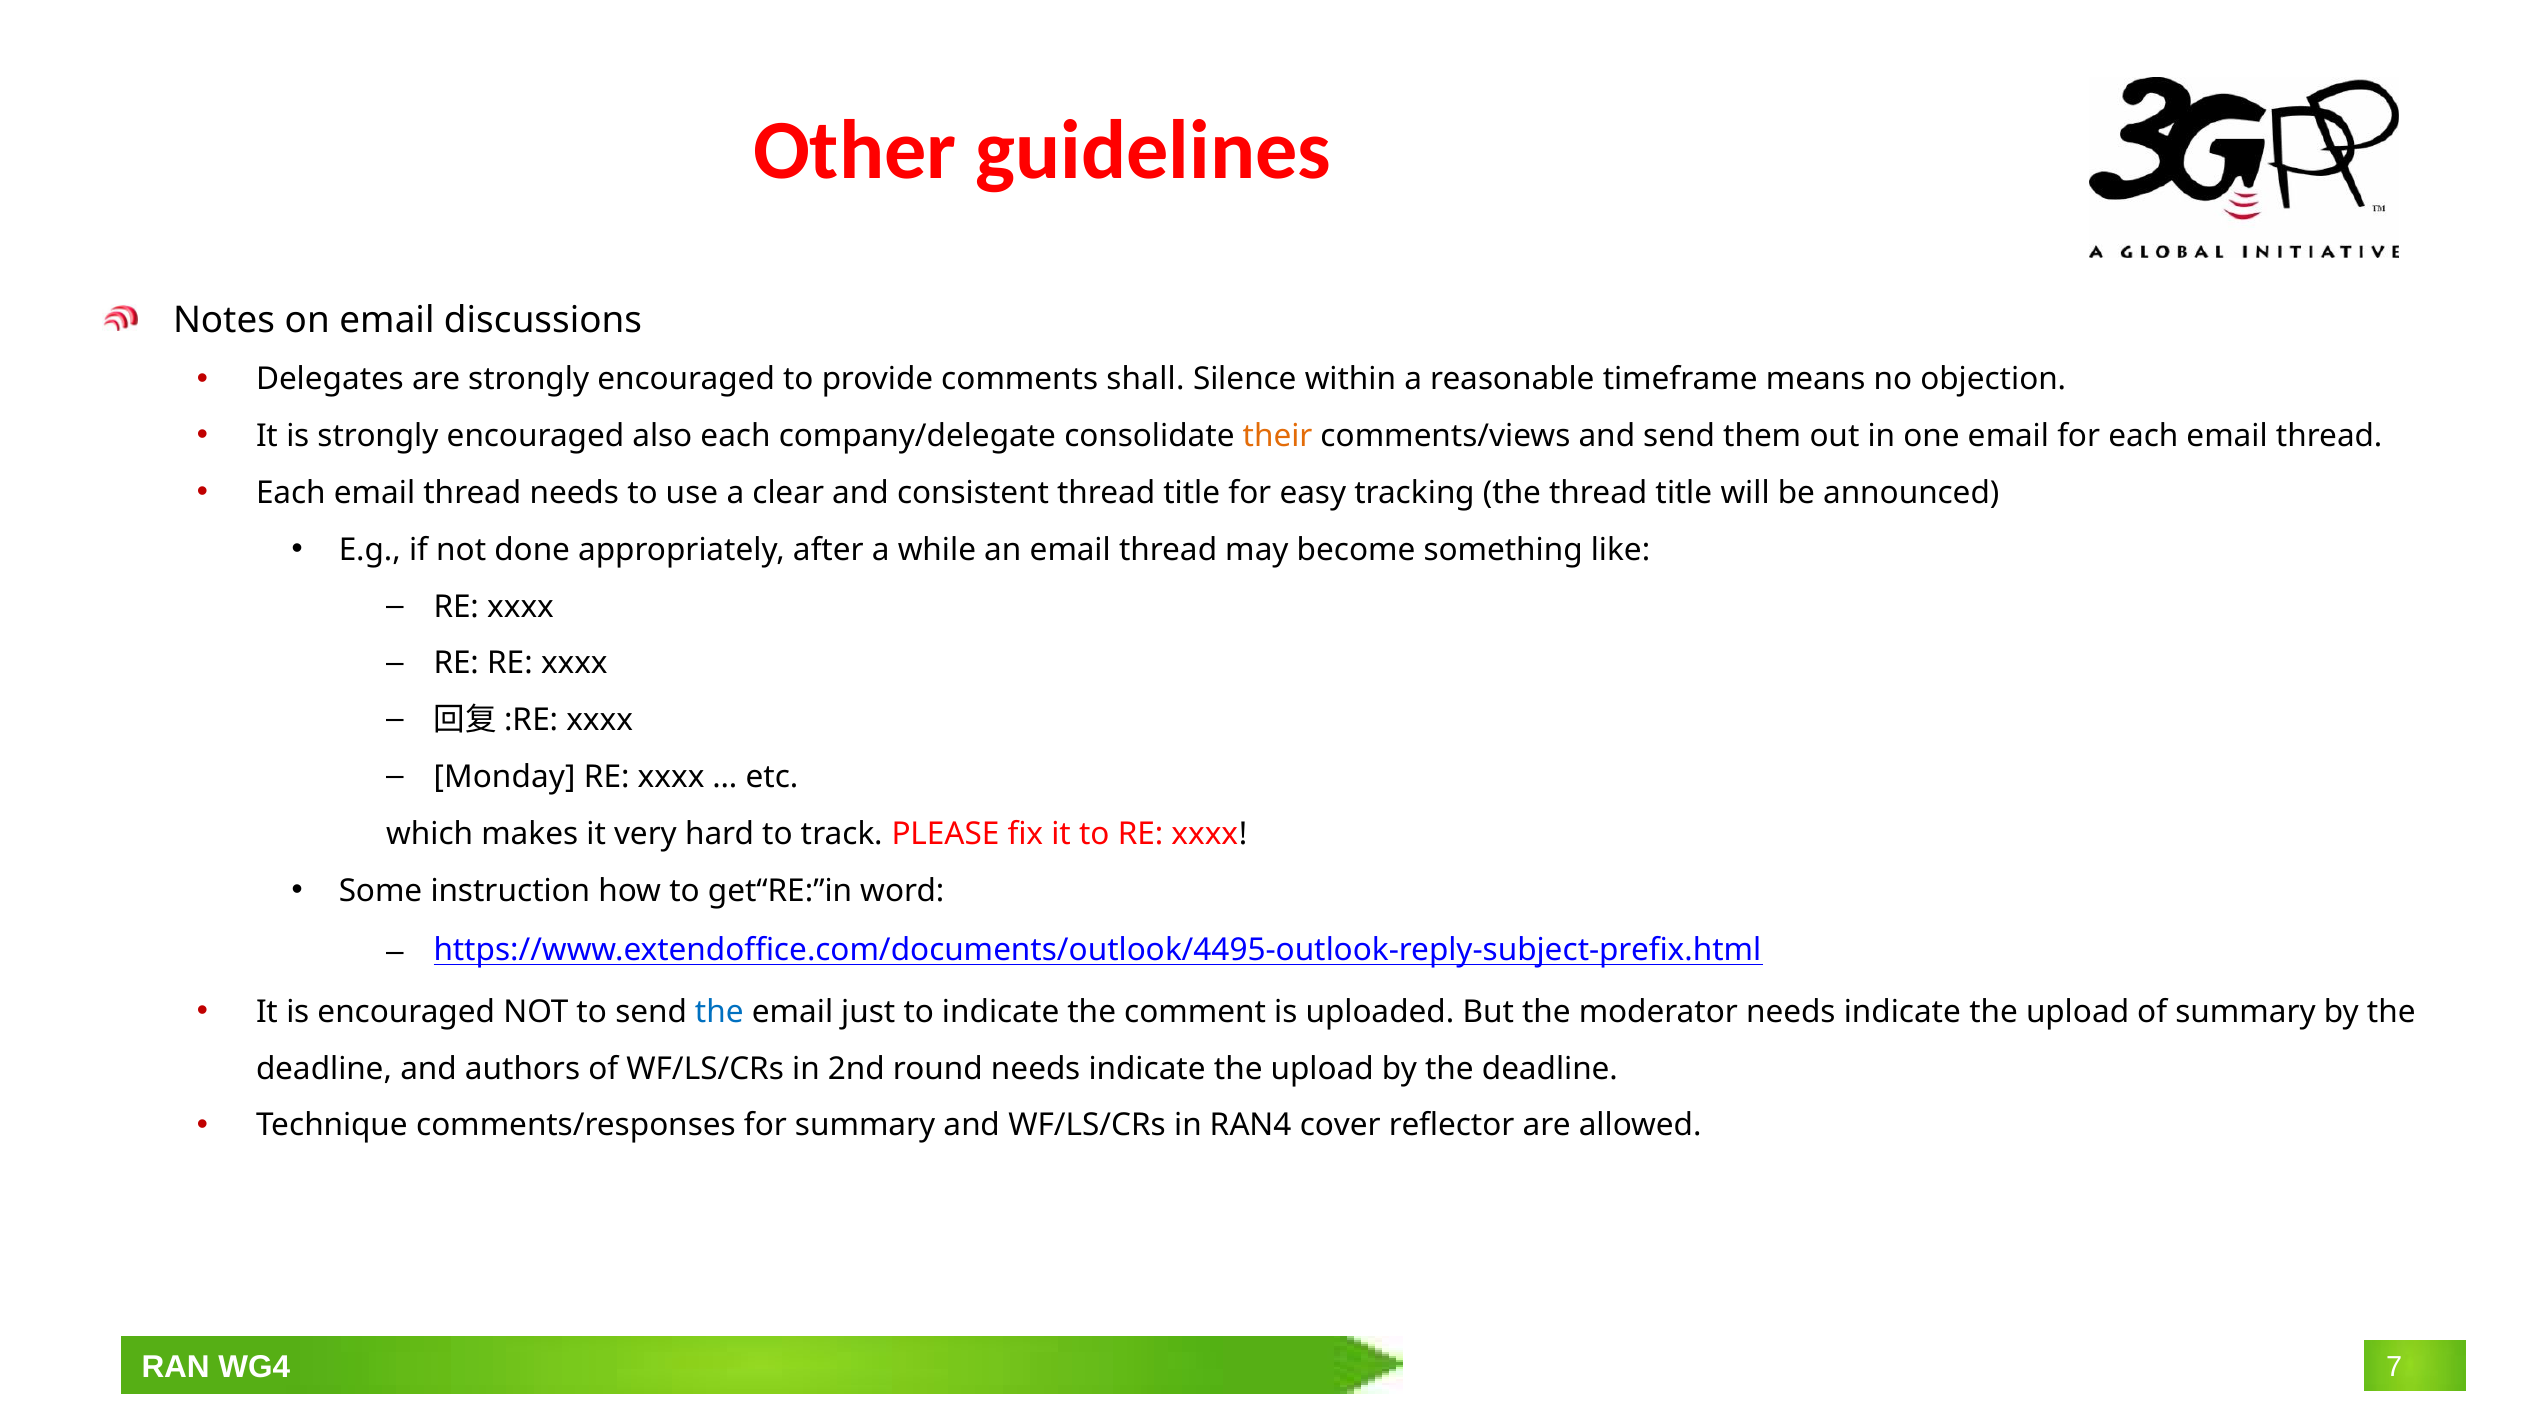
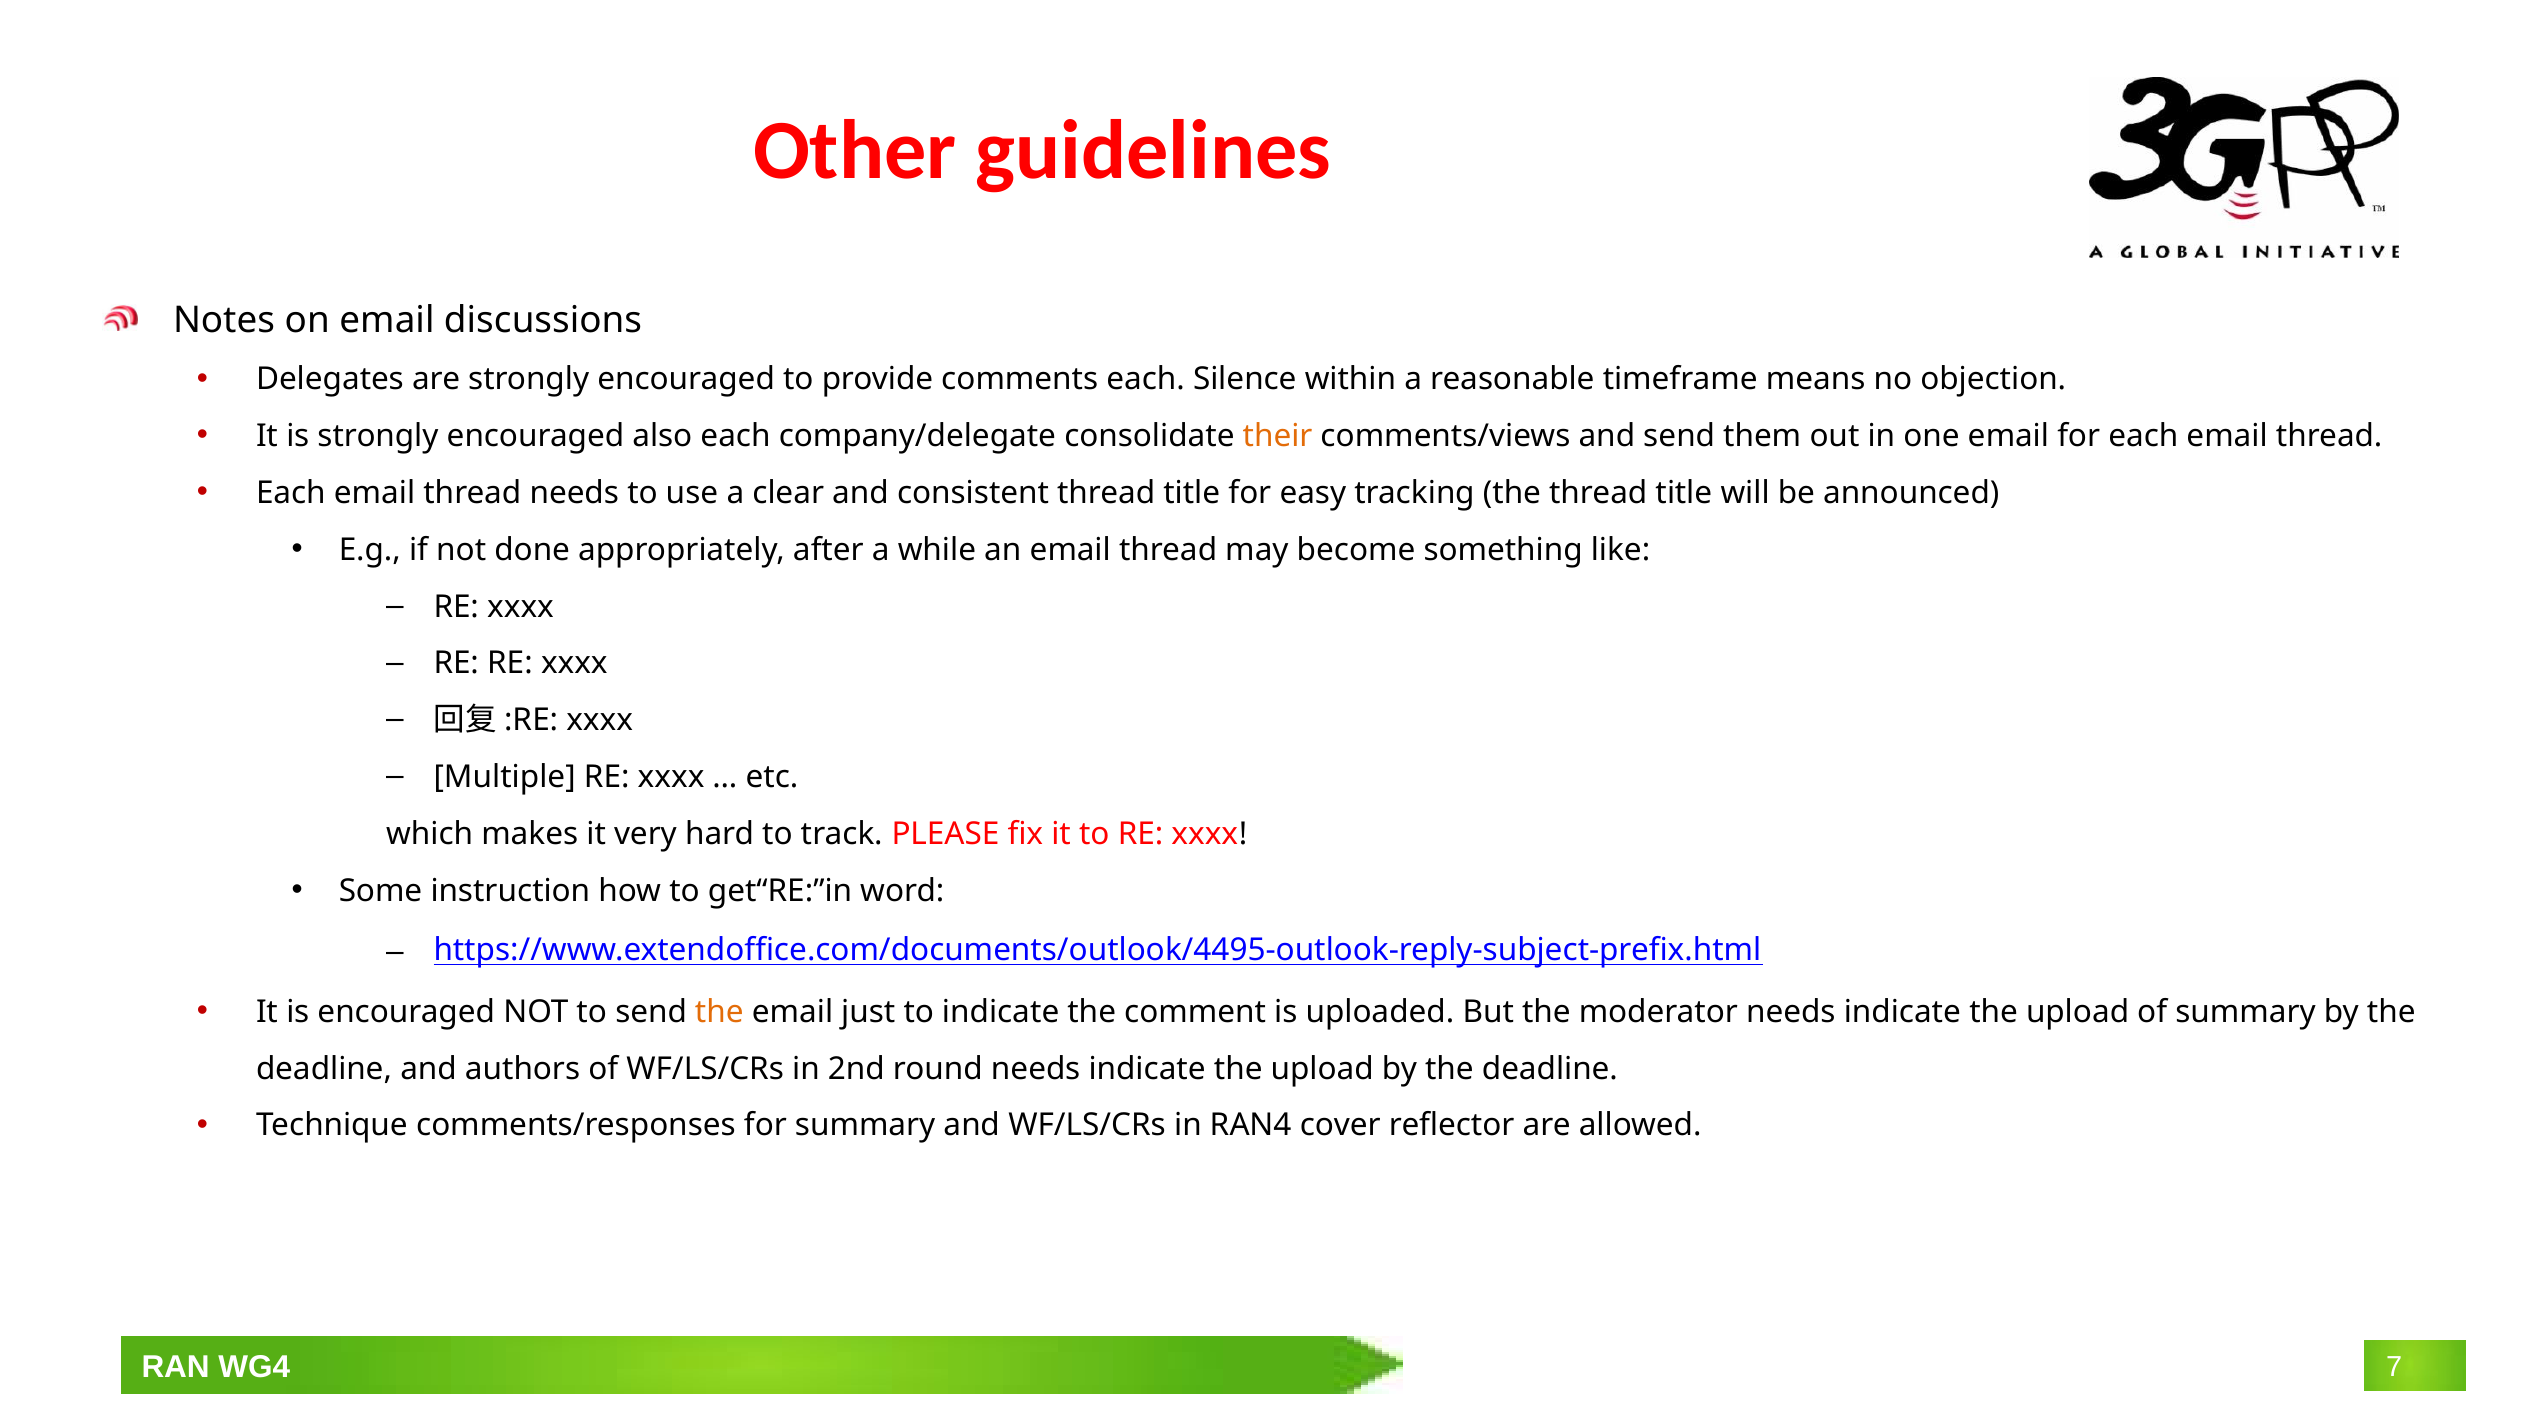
comments shall: shall -> each (1146, 380)
Monday: Monday -> Multiple (505, 777)
the colour: blue -> orange (719, 1012)
